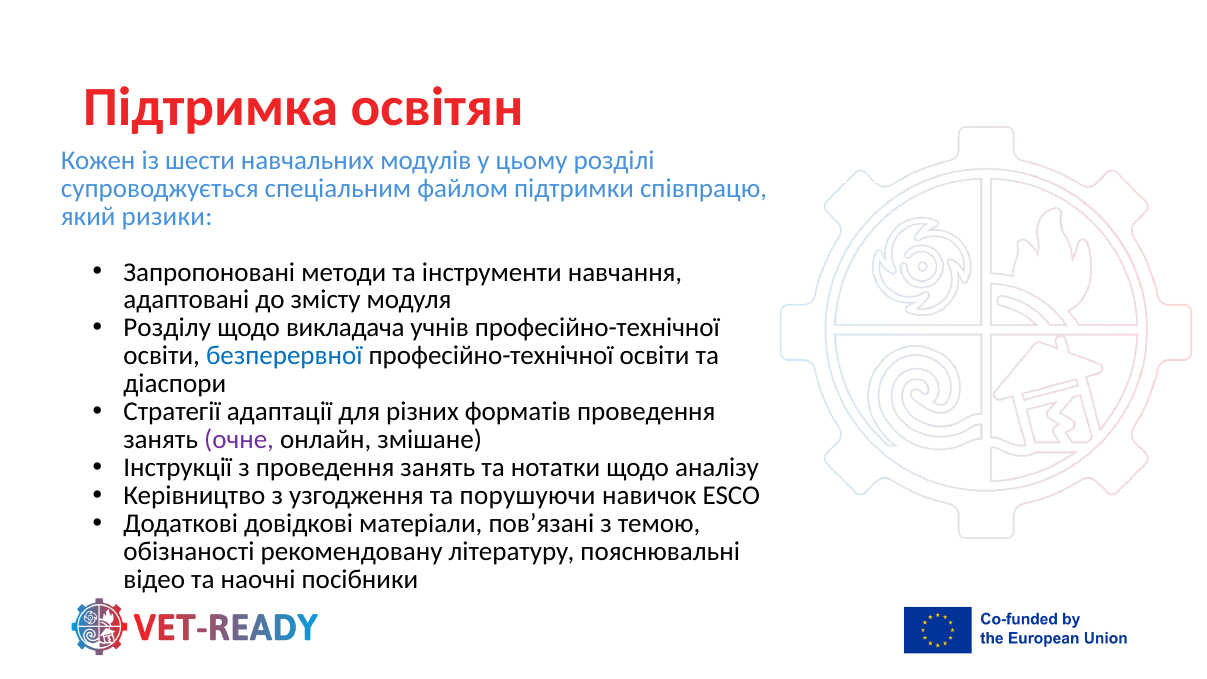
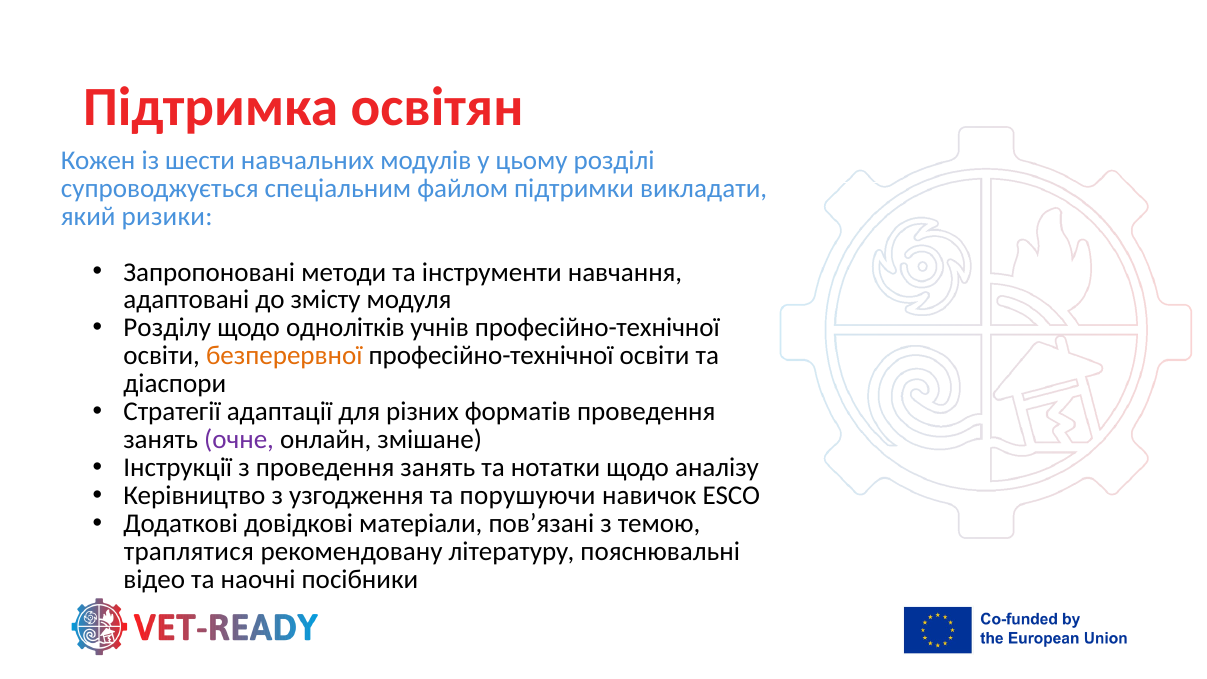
співпрацю: співпрацю -> викладати (704, 188)
викладача: викладача -> однолітків (345, 328)
безперервної colour: blue -> orange (284, 356)
обізнаності: обізнаності -> траплятися (189, 551)
